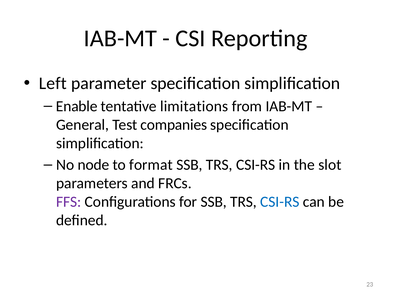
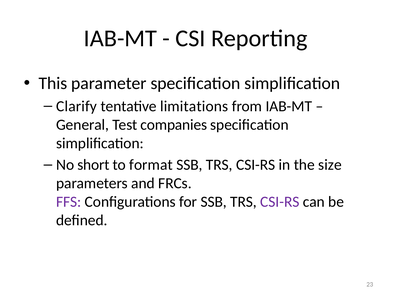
Left: Left -> This (53, 83)
Enable: Enable -> Clarify (77, 106)
node: node -> short (93, 165)
slot: slot -> size (330, 165)
CSI-RS colour: blue -> purple (280, 202)
